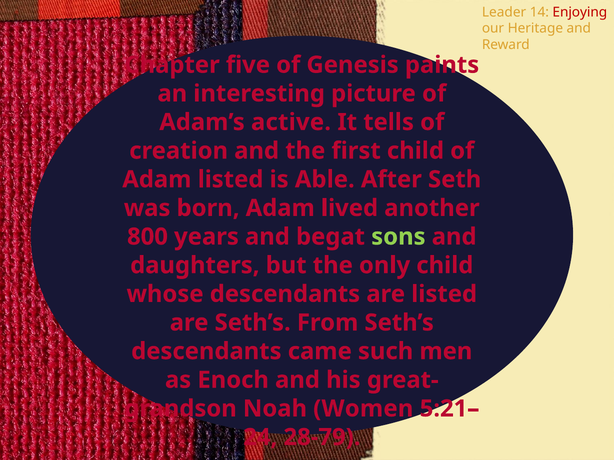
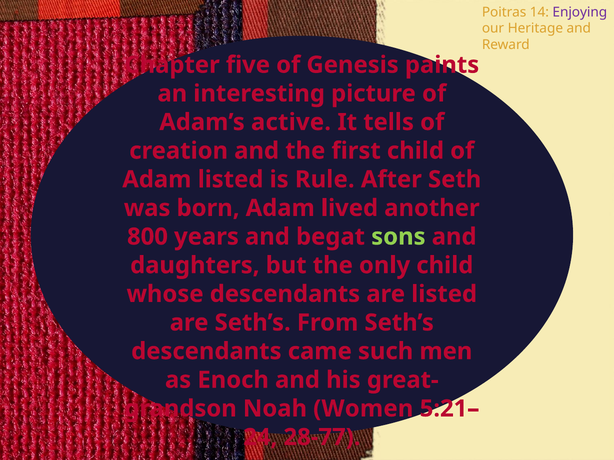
Leader: Leader -> Poitras (504, 12)
Enjoying colour: red -> purple (580, 12)
Able: Able -> Rule (325, 180)
28-79: 28-79 -> 28-77 (322, 438)
